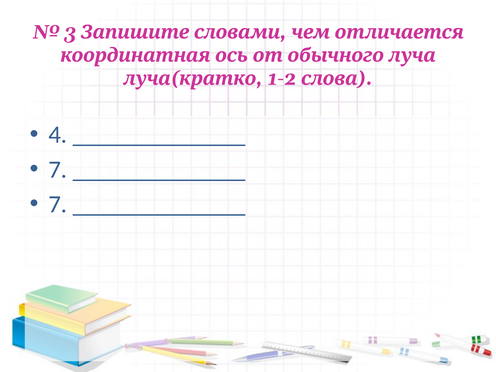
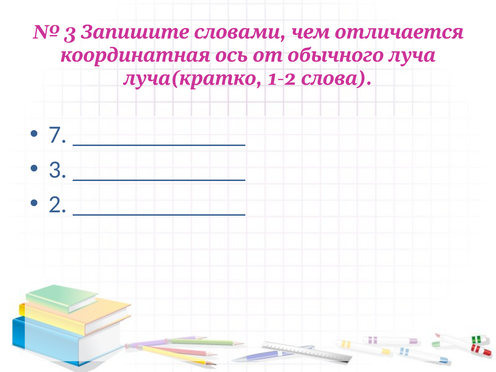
4: 4 -> 7 (58, 135)
7: 7 -> 3 (58, 170)
7: 7 -> 2 (58, 204)
